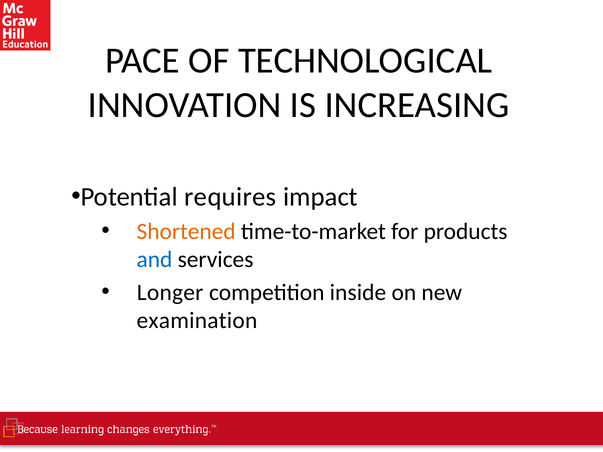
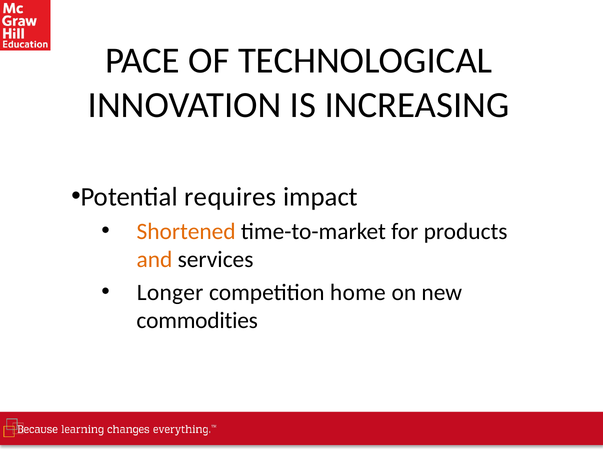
and colour: blue -> orange (155, 260)
inside: inside -> home (358, 292)
examination: examination -> commodities (197, 321)
